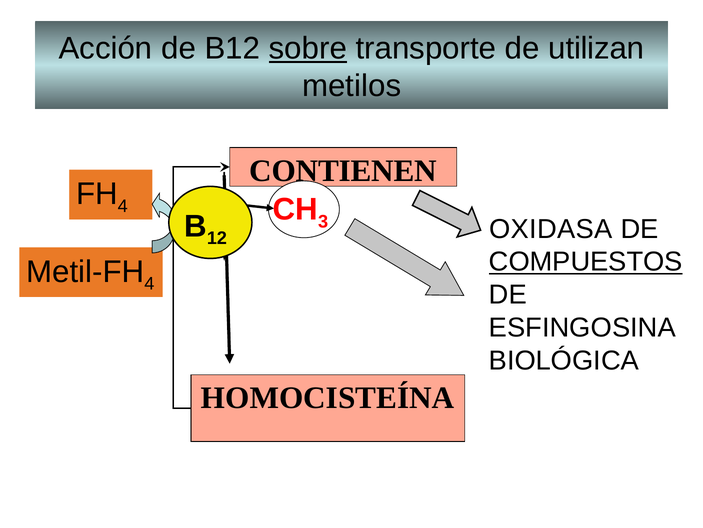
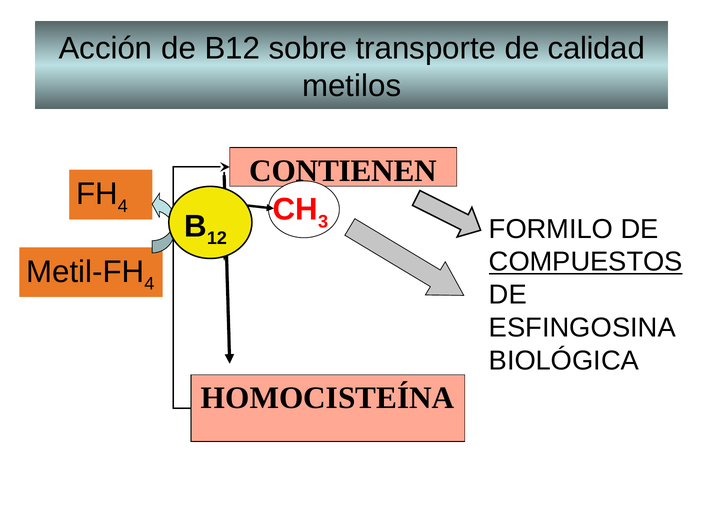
sobre underline: present -> none (308, 48)
utilizan: utilizan -> calidad (596, 48)
OXIDASA: OXIDASA -> FORMILO (551, 229)
